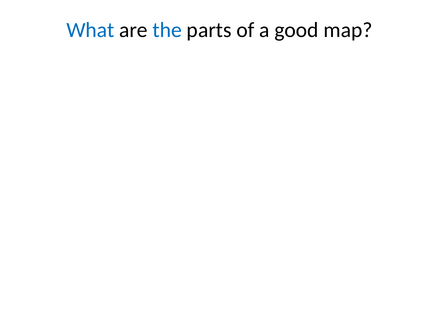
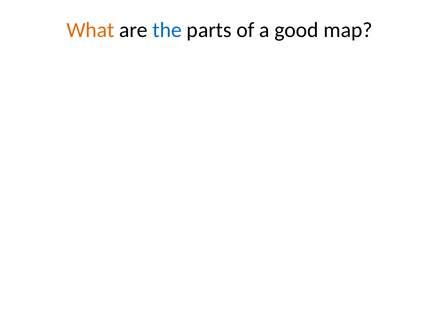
What colour: blue -> orange (90, 30)
